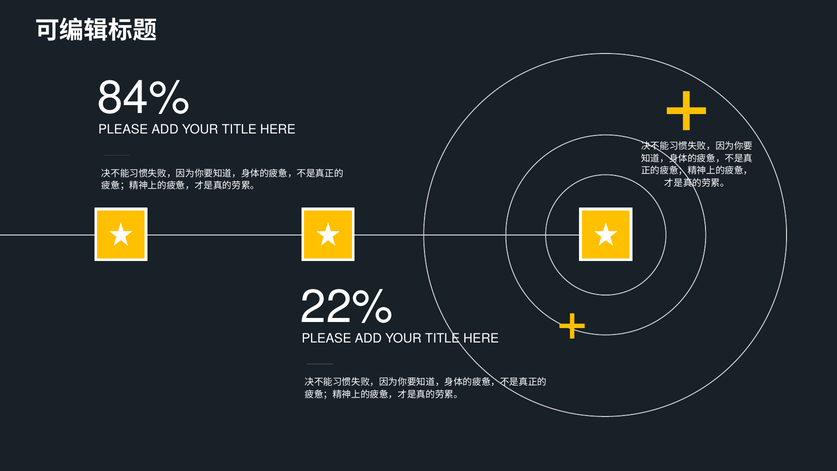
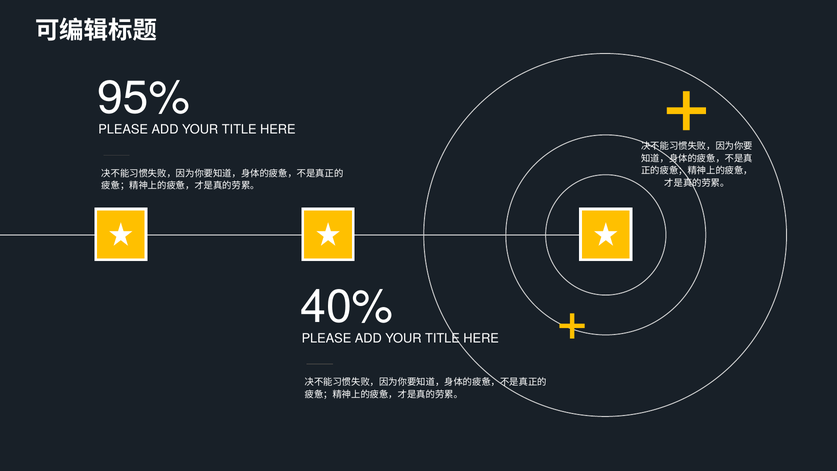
84%: 84% -> 95% (143, 98)
22%: 22% -> 40% (347, 307)
